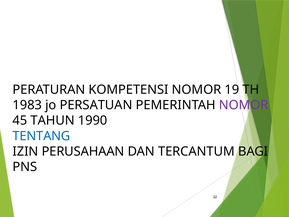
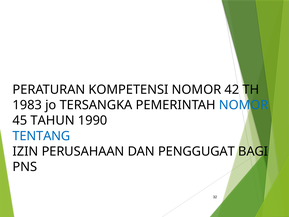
19: 19 -> 42 (232, 90)
PERSATUAN: PERSATUAN -> TERSANGKA (96, 105)
NOMOR colour: purple -> blue (244, 105)
TERCANTUM: TERCANTUM -> PENGGUGAT (196, 151)
